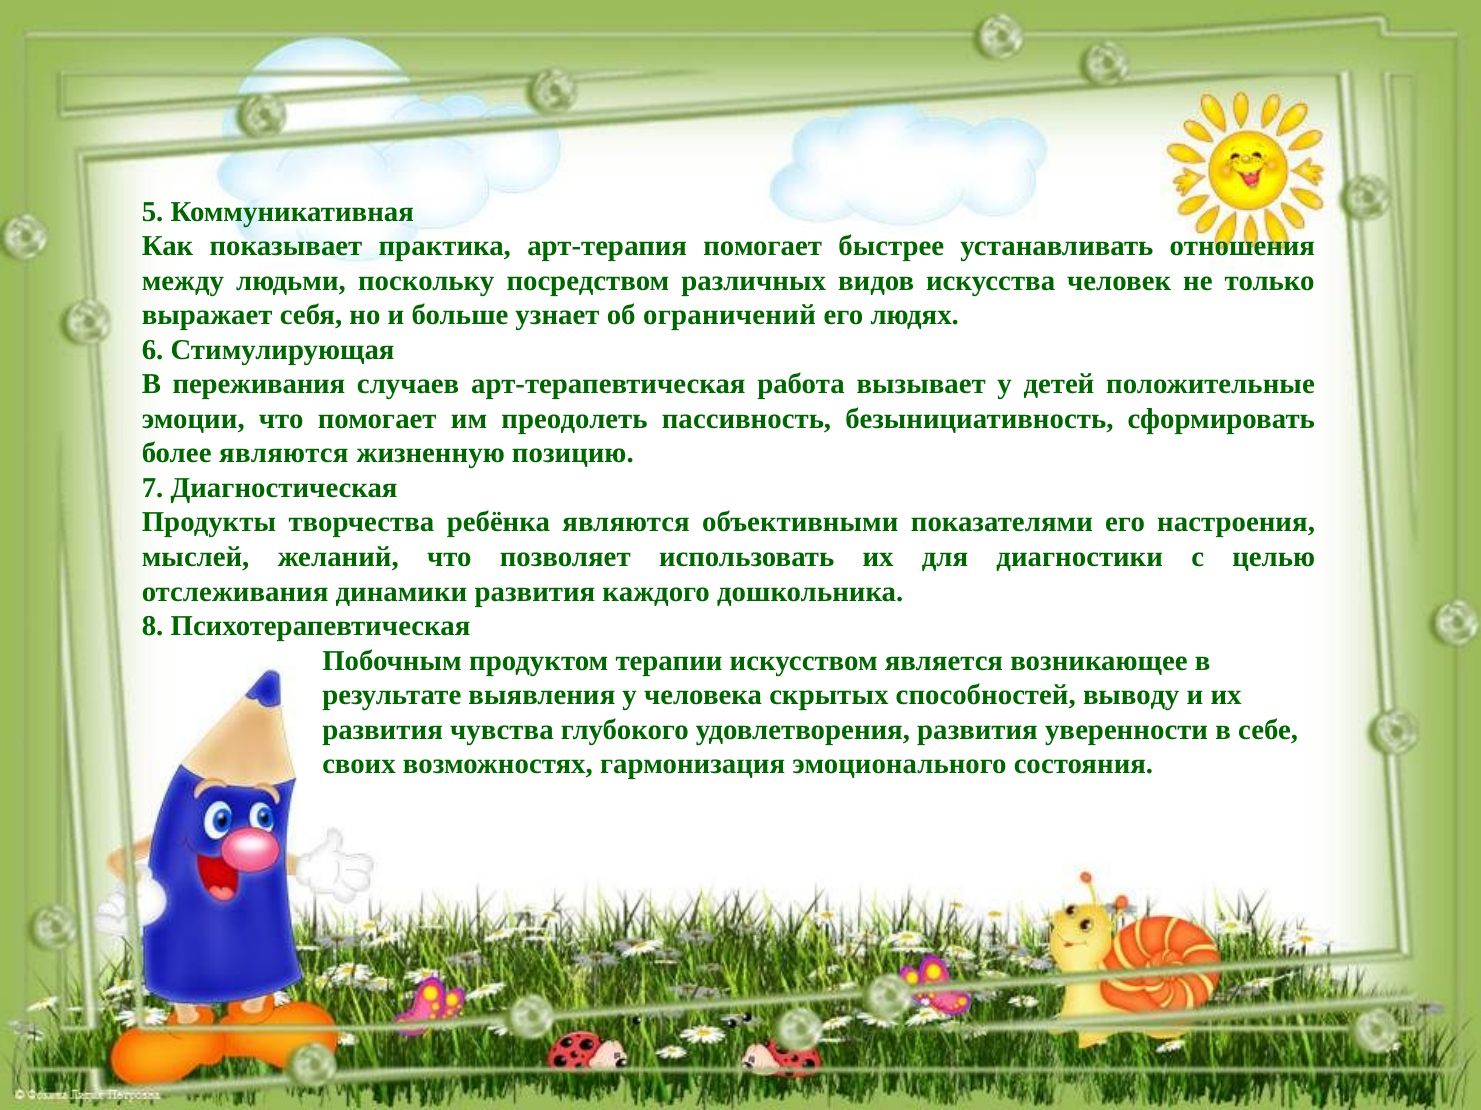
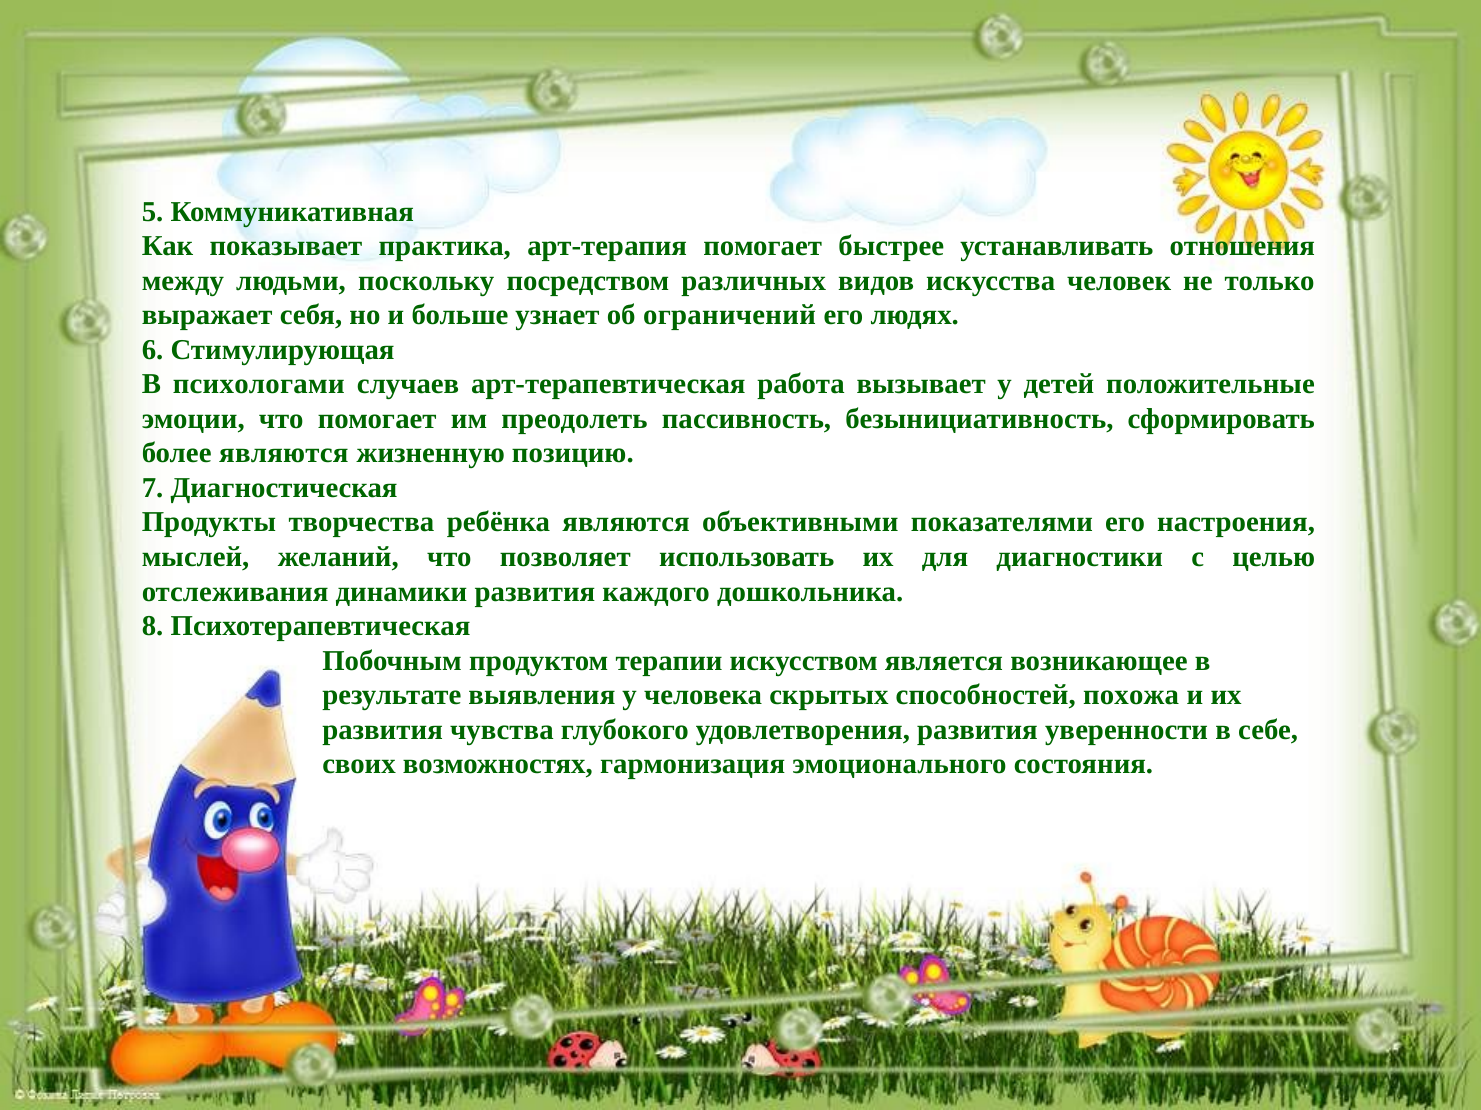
переживания: переживания -> психологами (259, 385)
выводу: выводу -> похожа (1131, 696)
